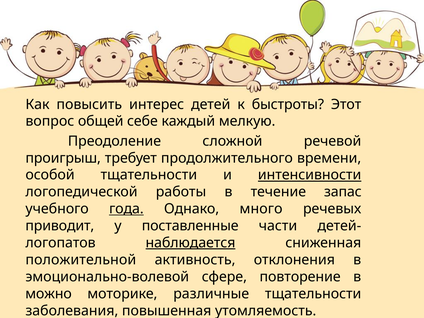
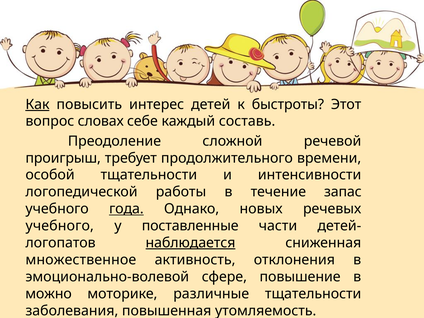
Как underline: none -> present (37, 104)
общей: общей -> словах (101, 121)
мелкую: мелкую -> составь (247, 121)
интенсивности underline: present -> none (310, 175)
много: много -> новых (261, 209)
приводит: приводит -> учебного (60, 226)
положительной: положительной -> множественное (81, 260)
повторение: повторение -> повышение (300, 277)
